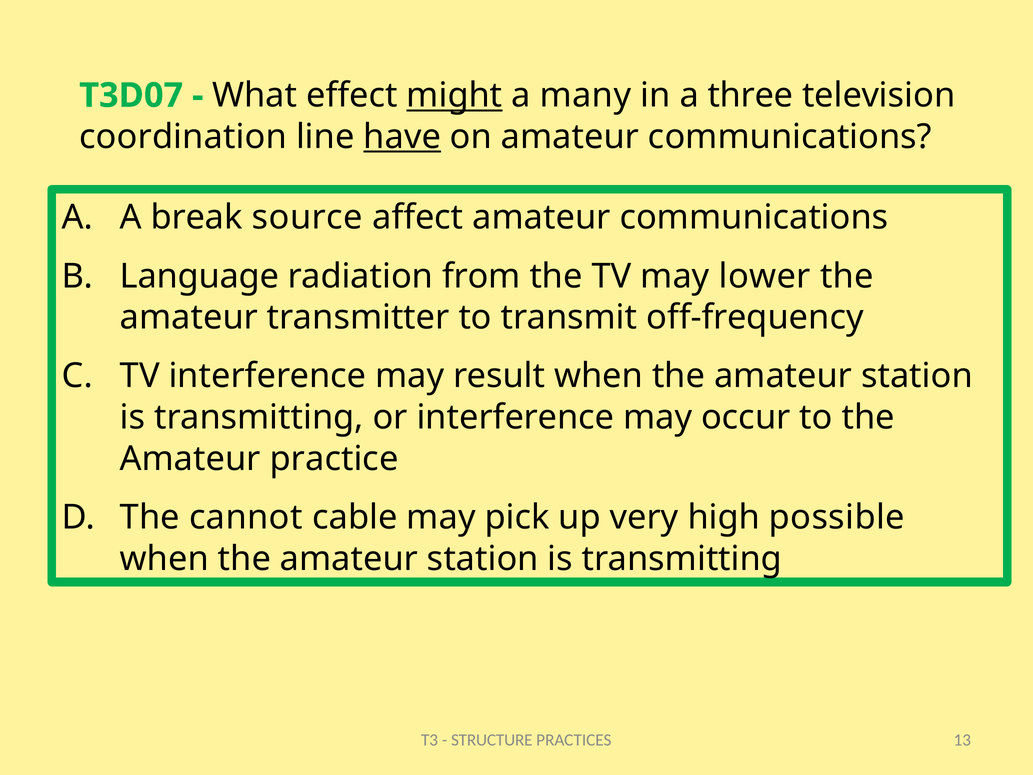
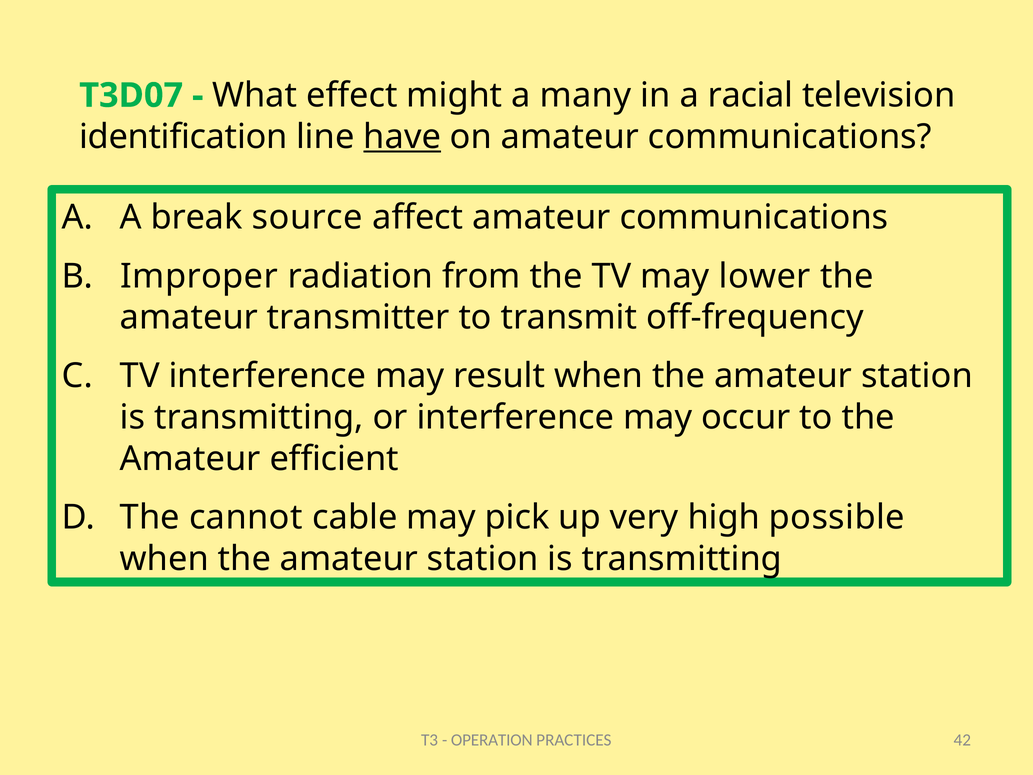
might underline: present -> none (454, 95)
three: three -> racial (751, 95)
coordination: coordination -> identification (183, 137)
Language: Language -> Improper (199, 276)
practice: practice -> efficient (334, 459)
STRUCTURE: STRUCTURE -> OPERATION (492, 740)
13: 13 -> 42 (962, 740)
